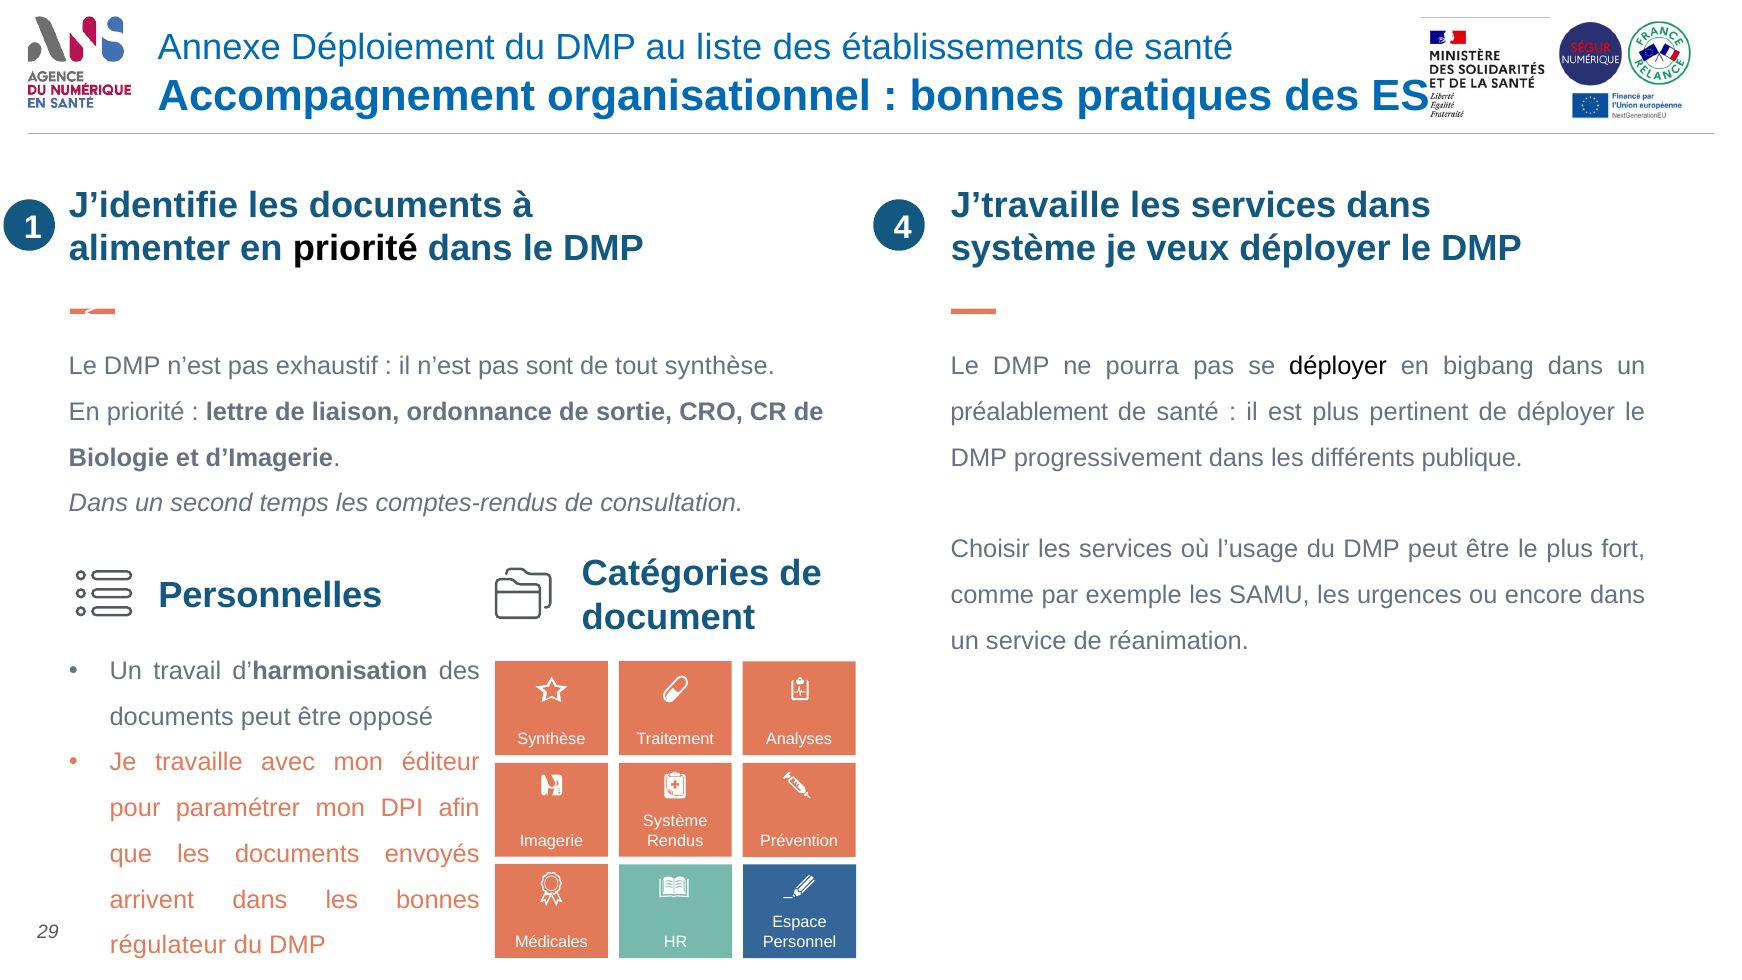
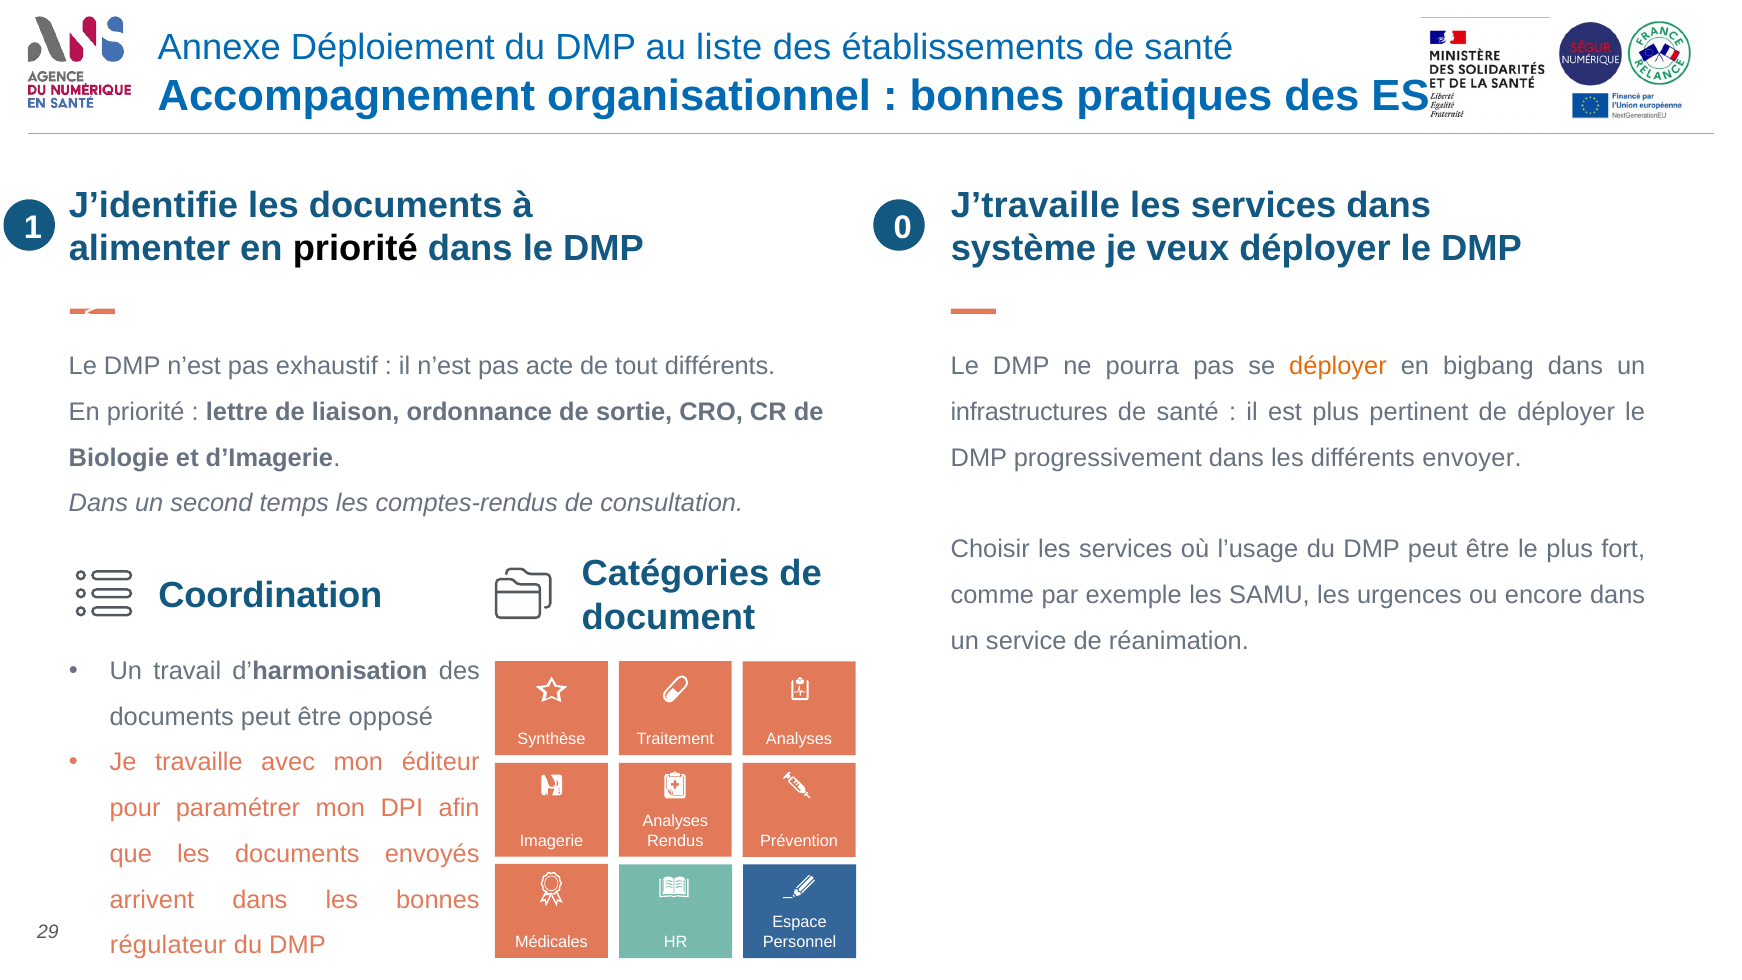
4: 4 -> 0 (903, 227)
sont: sont -> acte (550, 366)
tout synthèse: synthèse -> différents (720, 366)
déployer colour: black -> orange (1338, 366)
préalablement: préalablement -> infrastructures (1029, 412)
publique: publique -> envoyer (1472, 458)
Personnelles: Personnelles -> Coordination (270, 596)
Système: Système -> Analyses (675, 821)
